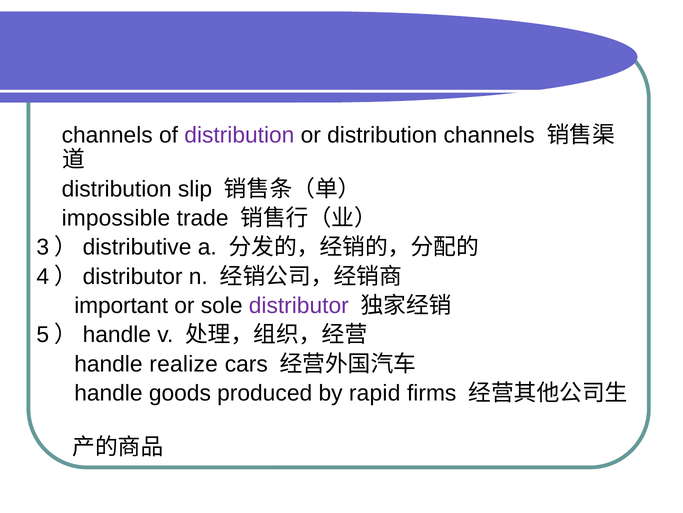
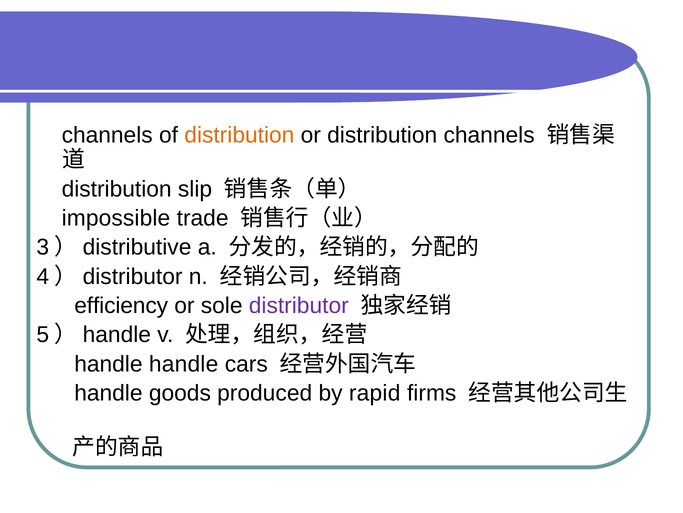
distribution colour: purple -> orange (239, 135)
important: important -> efficiency (121, 305)
handle realize: realize -> handle (184, 364)
